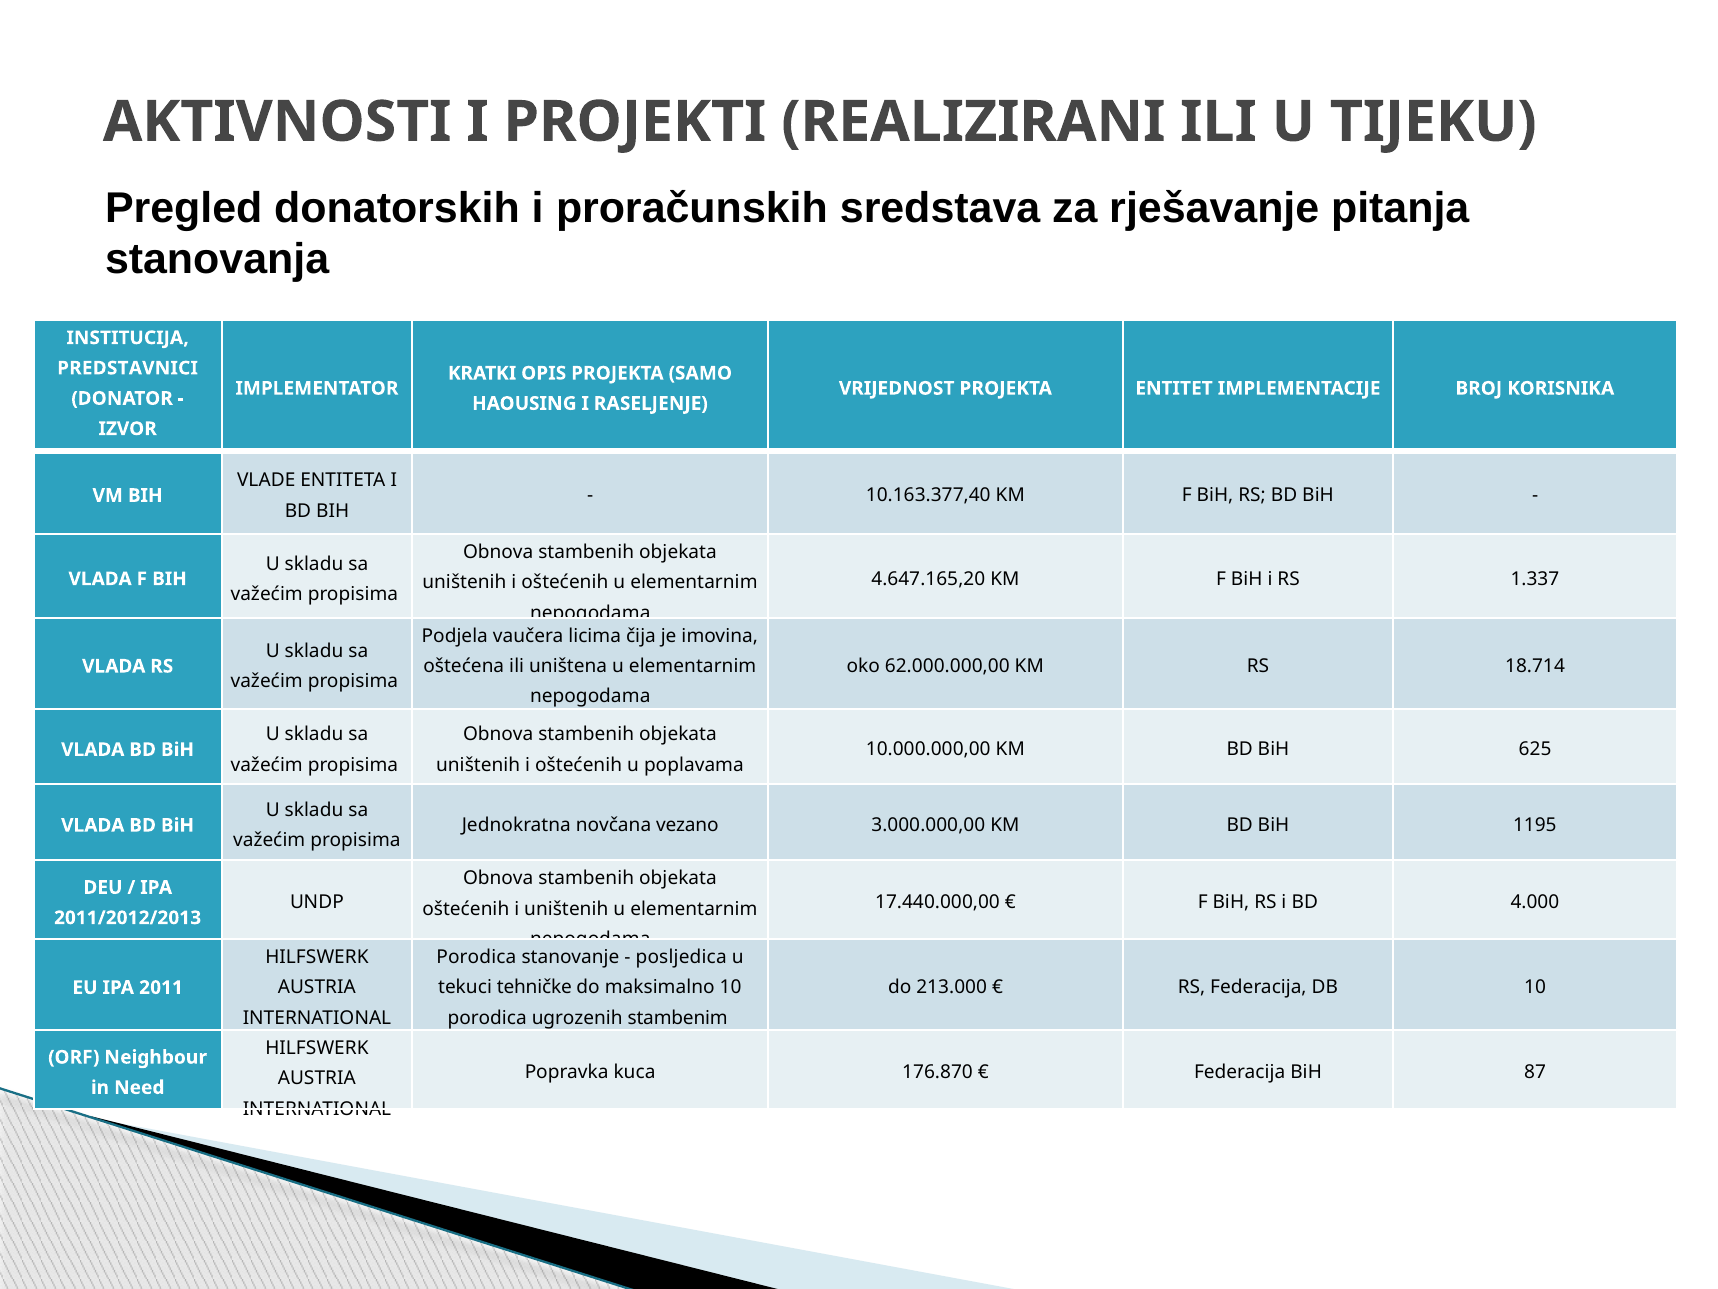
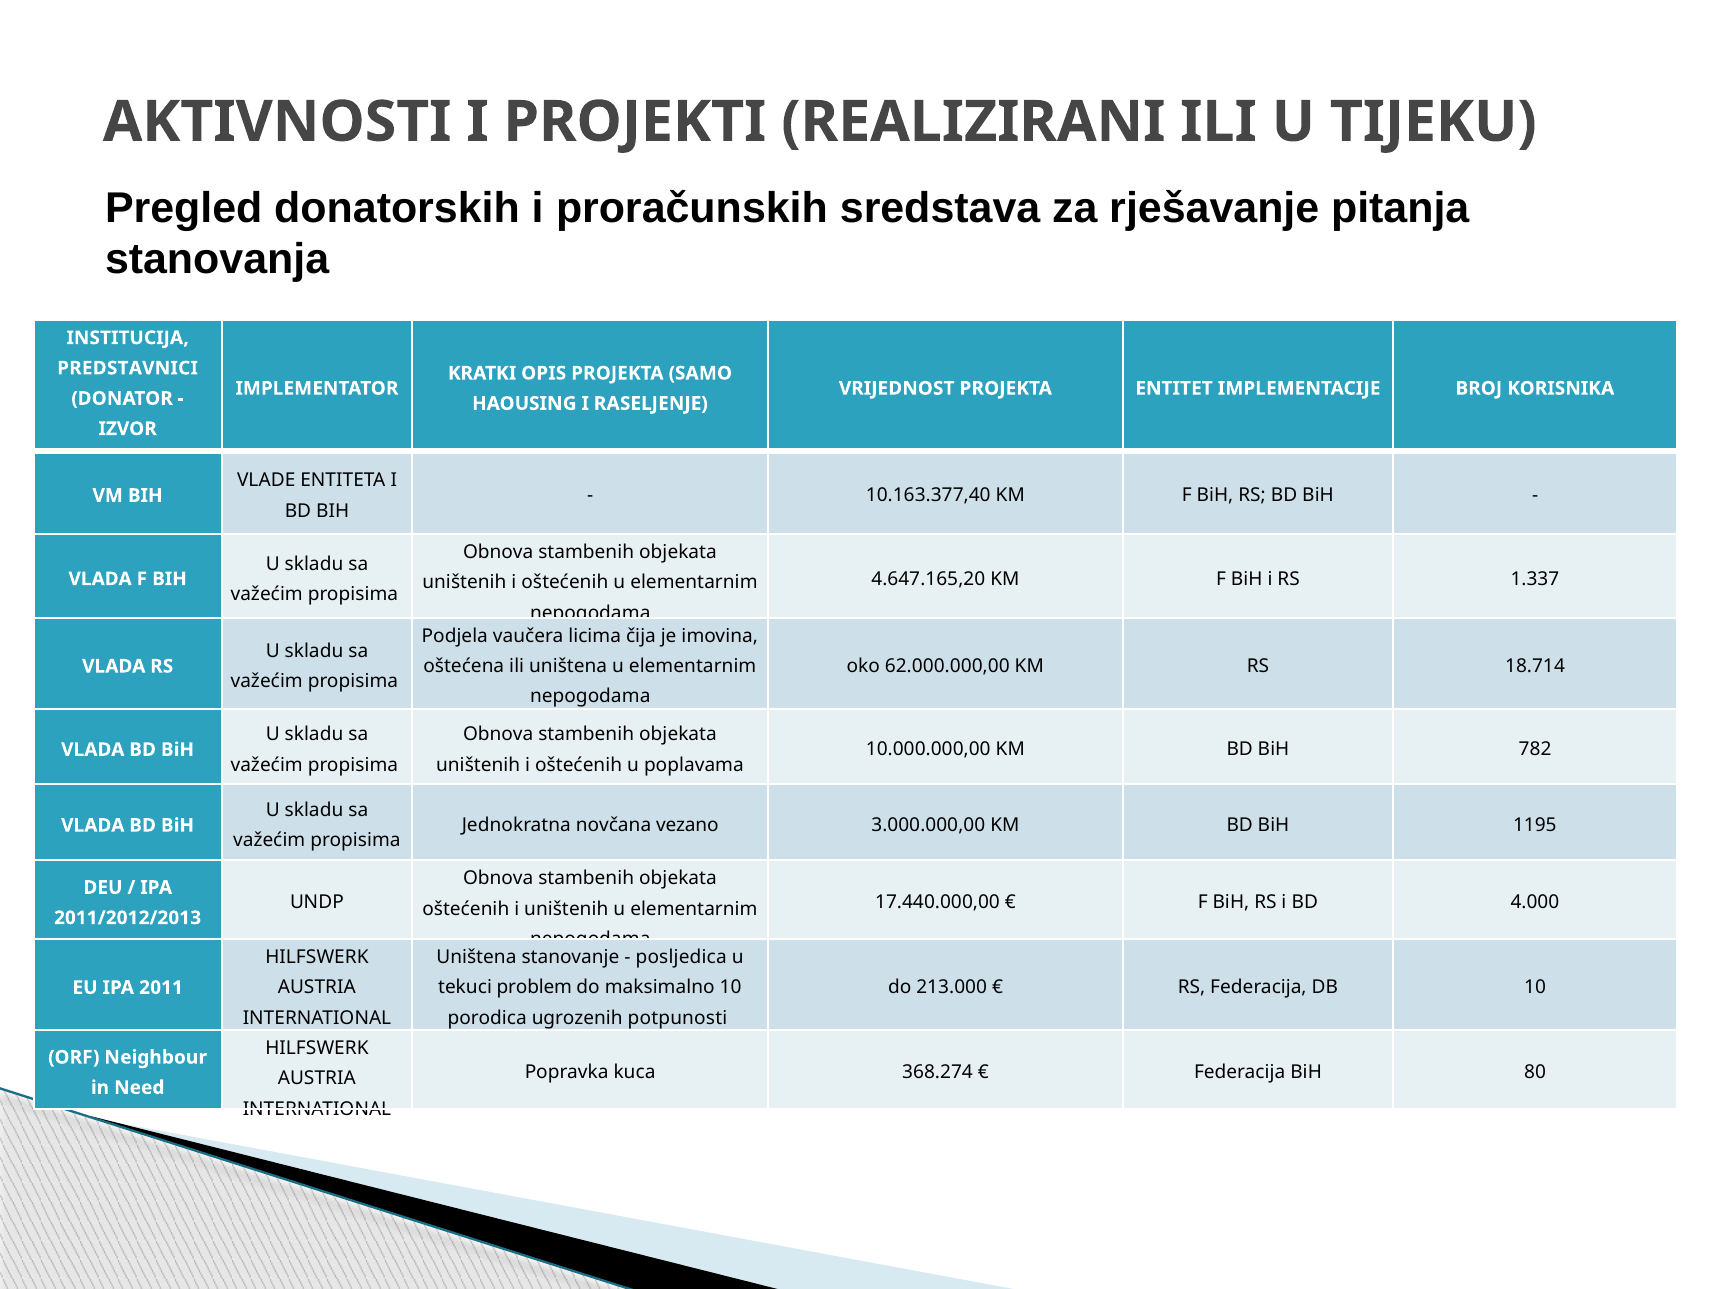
625: 625 -> 782 (1535, 749)
Porodica: Porodica -> Uništena (476, 957)
tehničke: tehničke -> problem (534, 987)
stambenim: stambenim -> potpunosti (677, 1018)
176.870: 176.870 -> 368.274 (938, 1072)
87: 87 -> 80 (1535, 1072)
